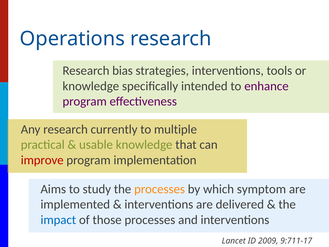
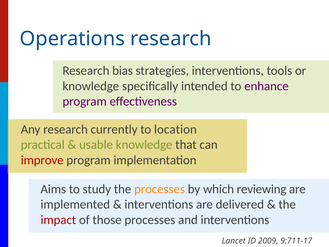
multiple: multiple -> location (175, 129)
symptom: symptom -> reviewing (262, 189)
impact colour: blue -> red (58, 220)
